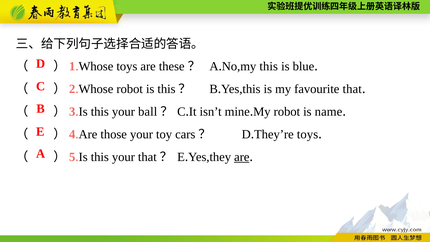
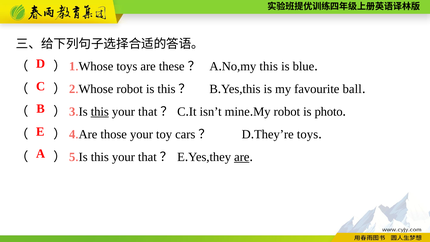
favourite that: that -> ball (352, 89)
this underline: none -> present (100, 112)
ball: ball -> that (148, 112)
name: name -> photo (329, 112)
